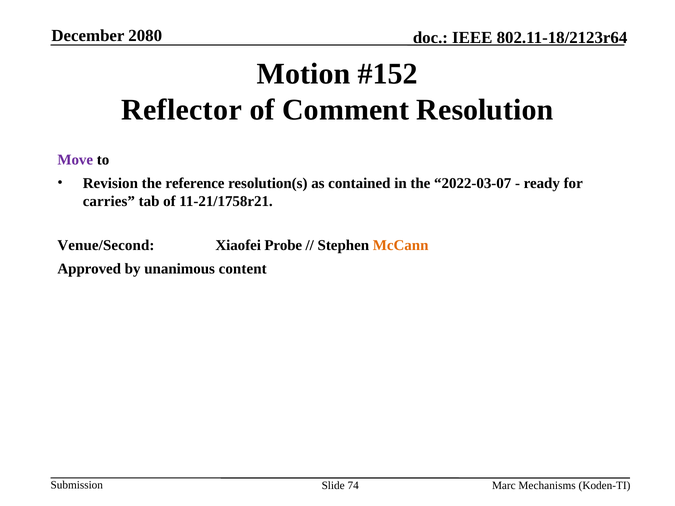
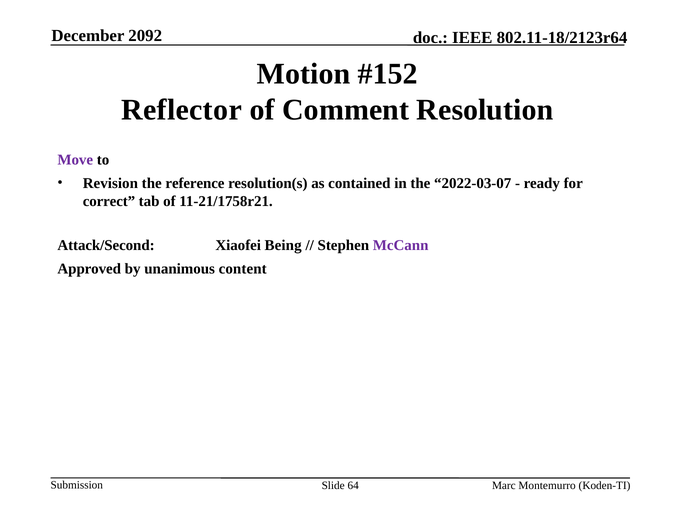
2080: 2080 -> 2092 (145, 36)
carries: carries -> correct (109, 201)
Venue/Second: Venue/Second -> Attack/Second (106, 245)
Probe: Probe -> Being (283, 245)
McCann colour: orange -> purple (401, 245)
74: 74 -> 64 (353, 486)
Mechanisms: Mechanisms -> Montemurro (547, 486)
